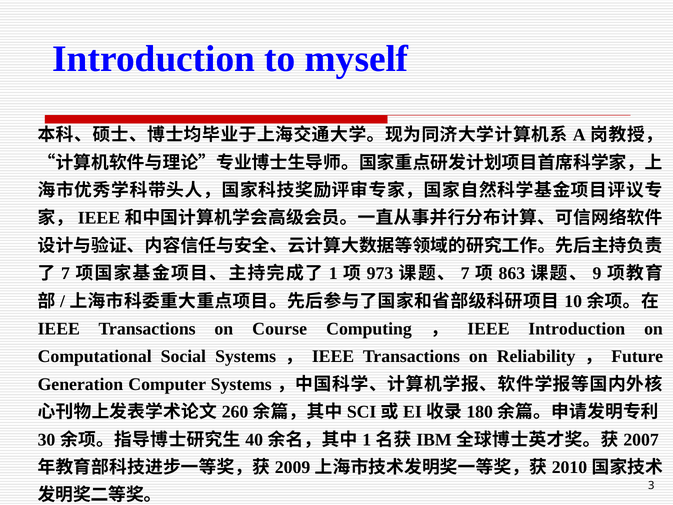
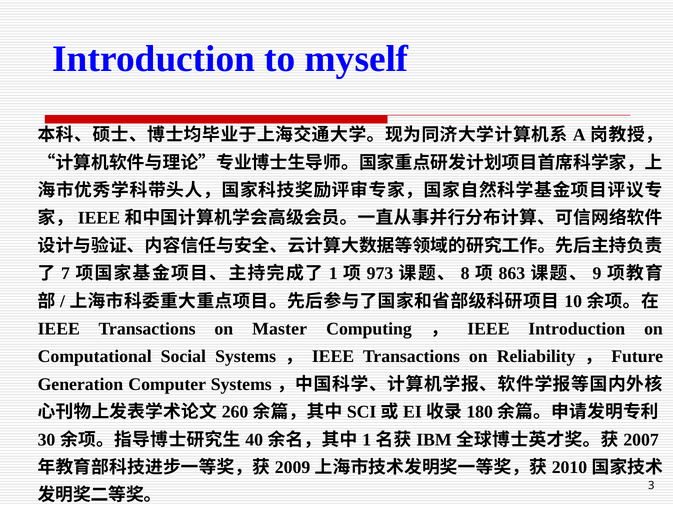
7: 7 -> 8 (465, 273)
Course: Course -> Master (280, 329)
